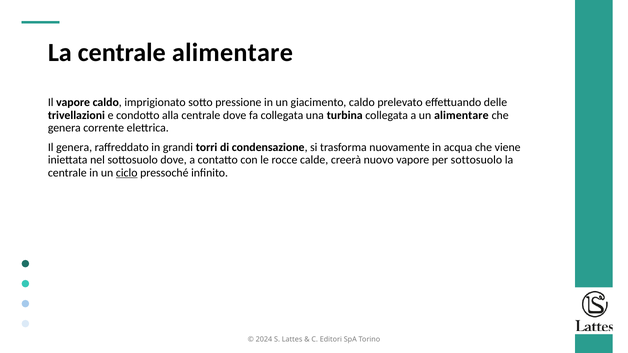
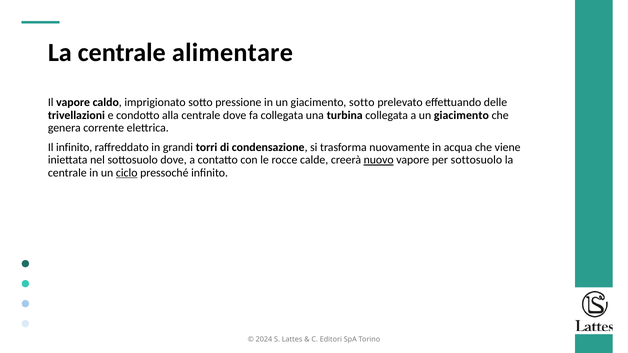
giacimento caldo: caldo -> sotto (362, 103)
a un alimentare: alimentare -> giacimento (461, 115)
Il genera: genera -> infinito (74, 147)
nuovo underline: none -> present (379, 160)
